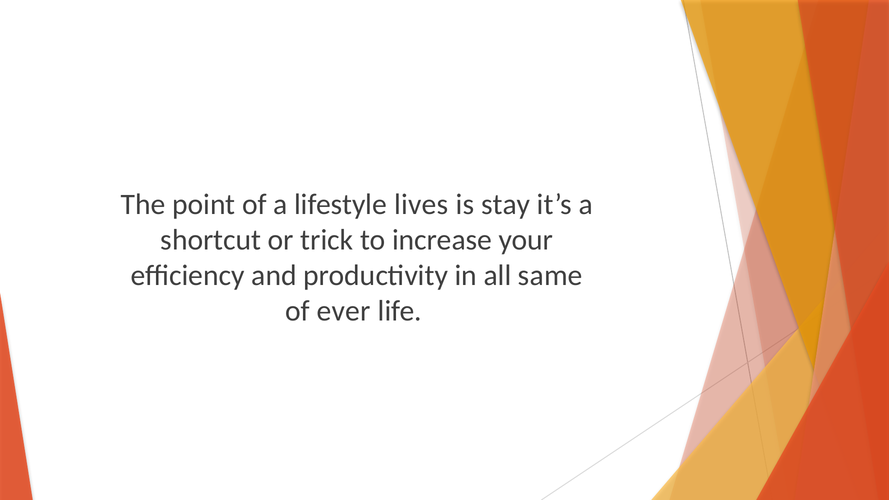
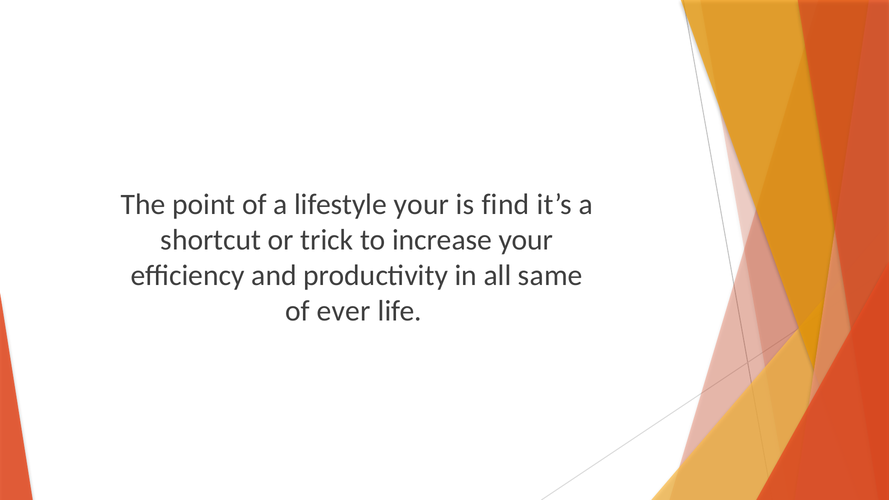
lifestyle lives: lives -> your (421, 204)
stay: stay -> find (506, 204)
